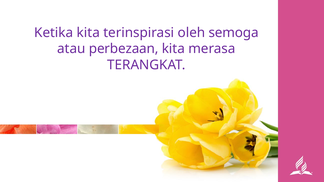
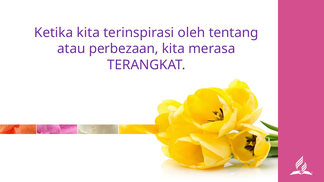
semoga: semoga -> tentang (234, 33)
